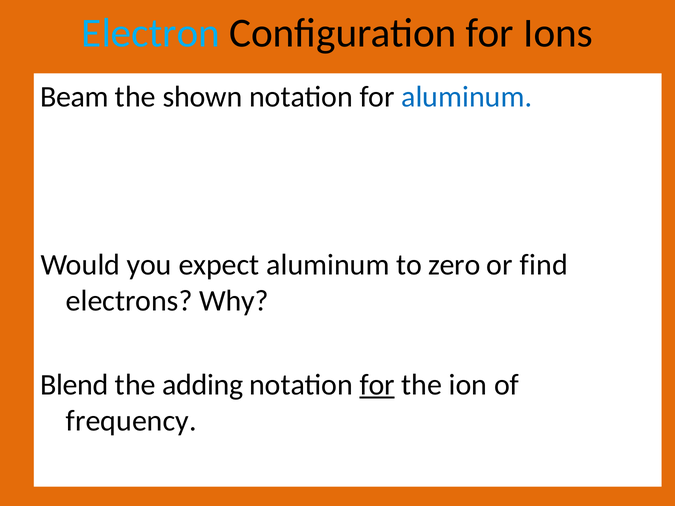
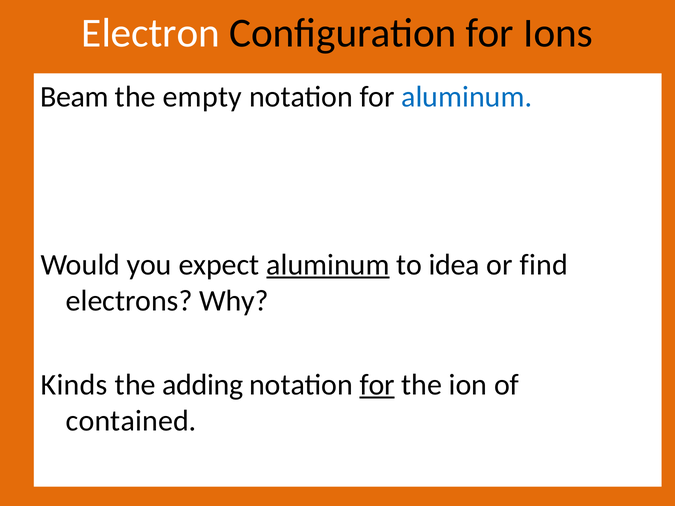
Electron colour: light blue -> white (151, 33)
shown: shown -> empty (202, 97)
aluminum underline: none -> present (328, 265)
zero: zero -> idea (454, 265)
Blend: Blend -> Kinds (74, 385)
frequency: frequency -> contained (131, 421)
